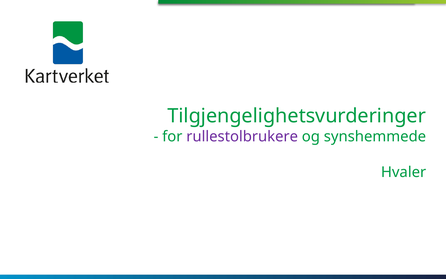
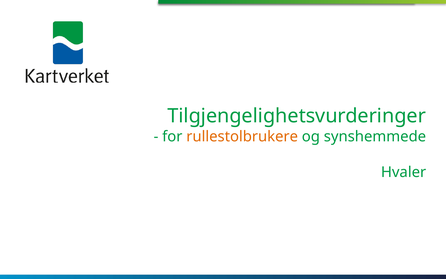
rullestolbrukere colour: purple -> orange (242, 136)
